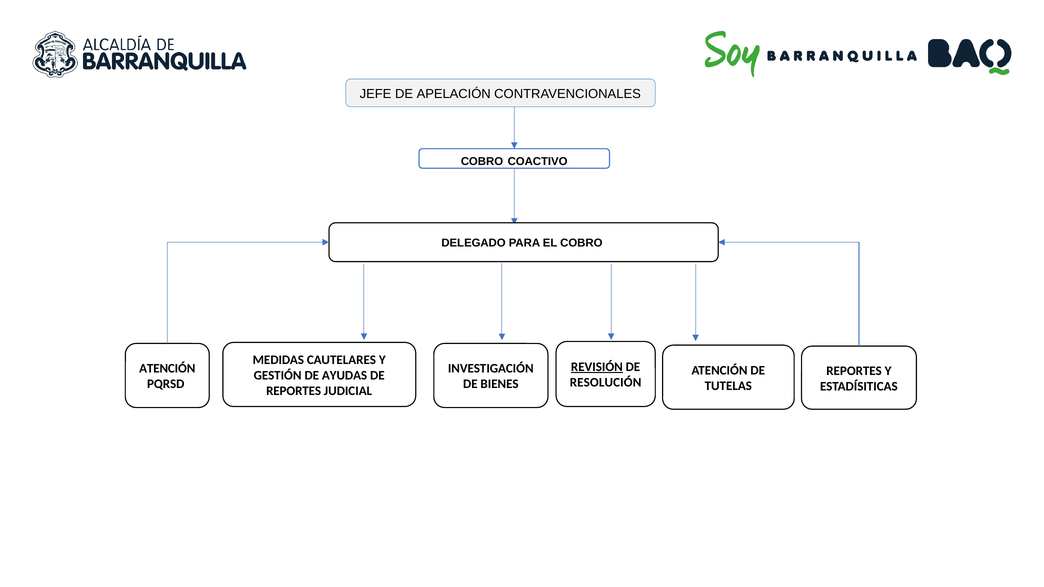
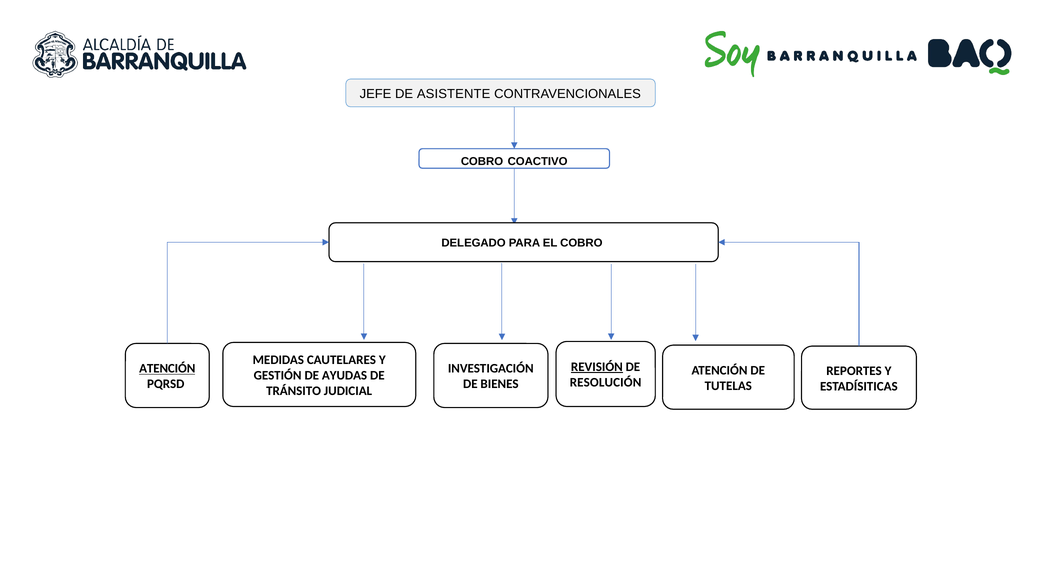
APELACIÓN: APELACIÓN -> ASISTENTE (454, 94)
ATENCIÓN underline: none -> present (167, 369)
REPORTES: REPORTES -> TRÁNSITO (294, 391)
